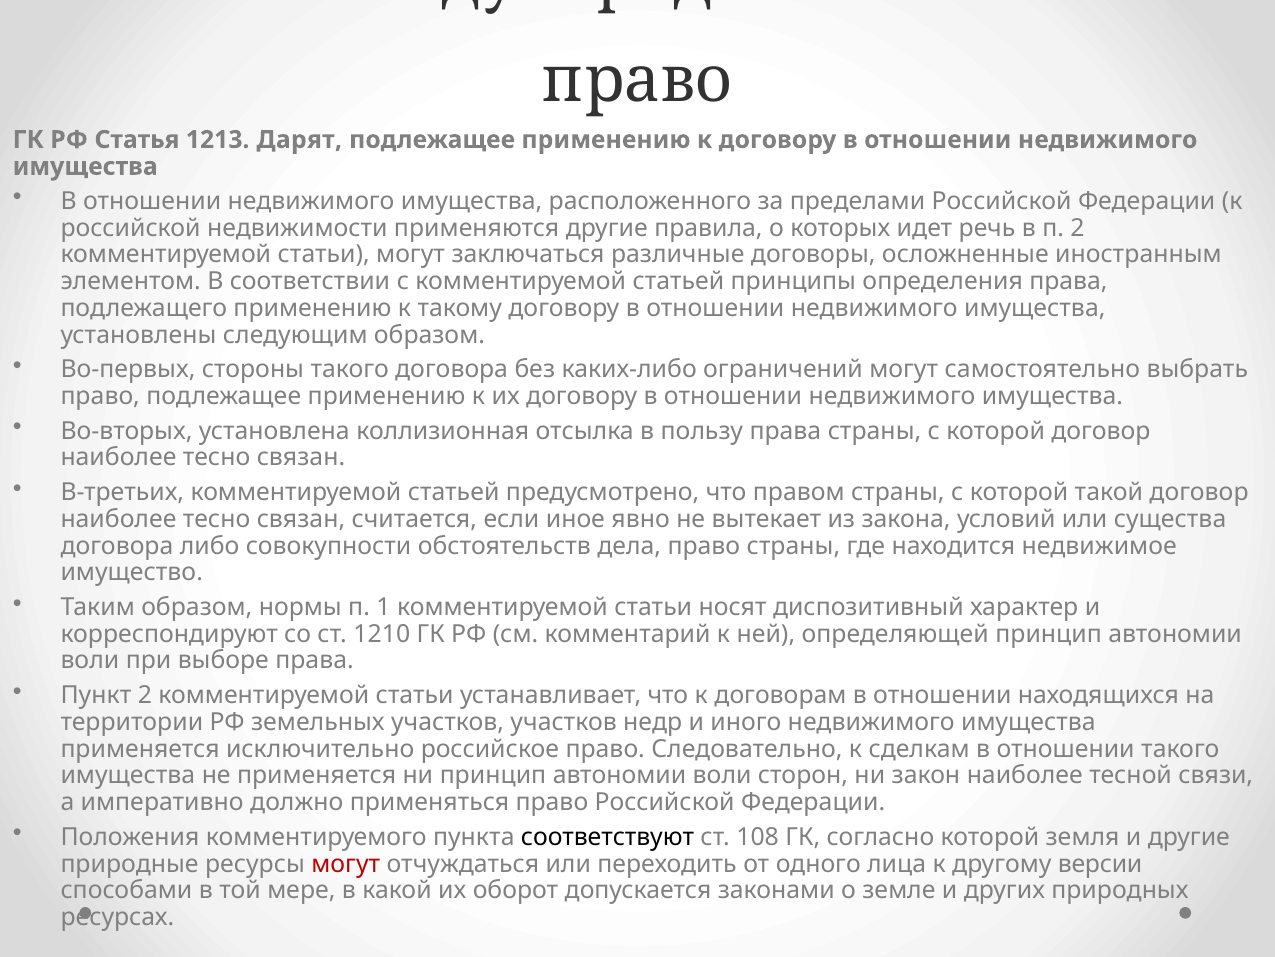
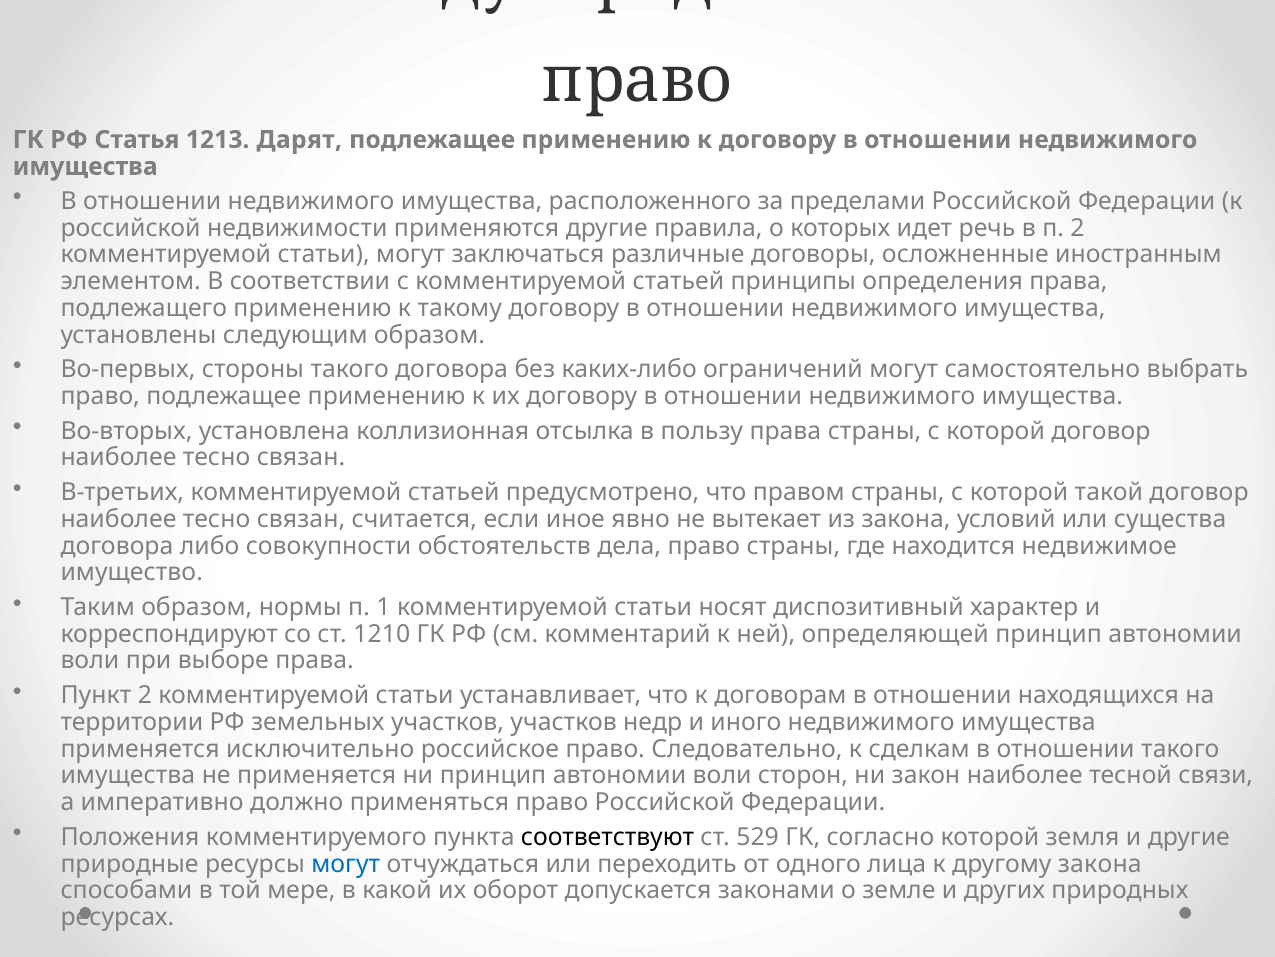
108: 108 -> 529 (758, 836)
могут colour: red -> blue (346, 863)
другому версии: версии -> закона (1100, 863)
